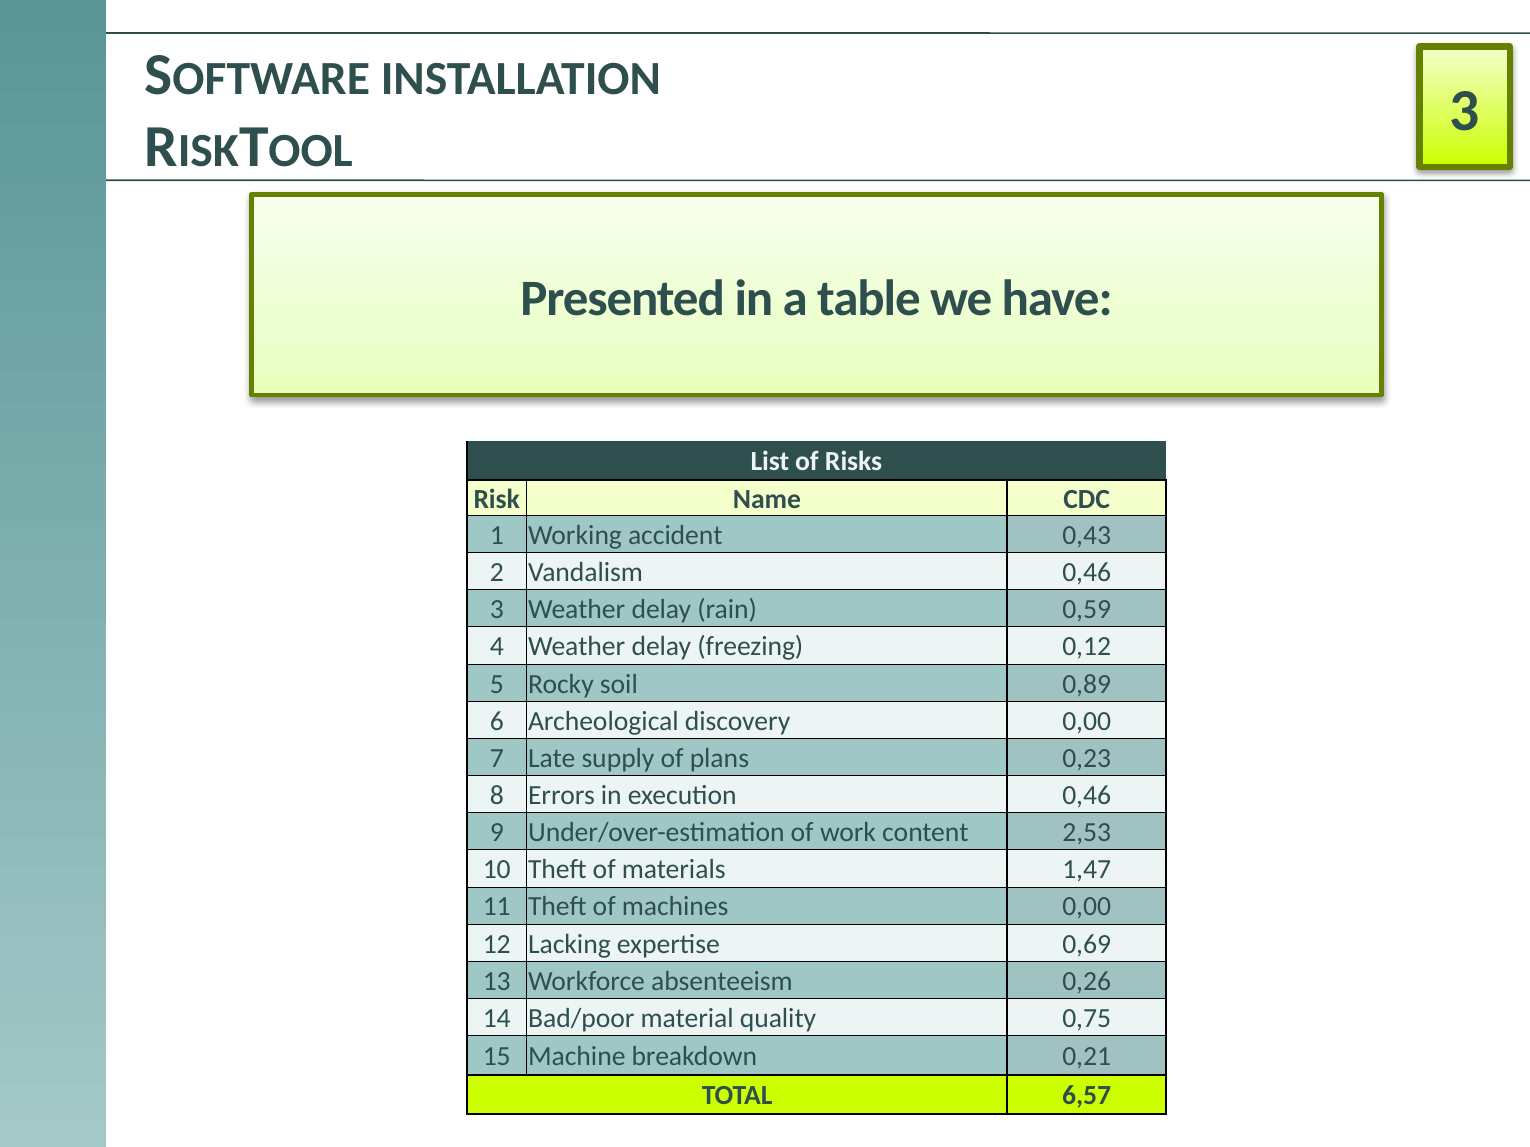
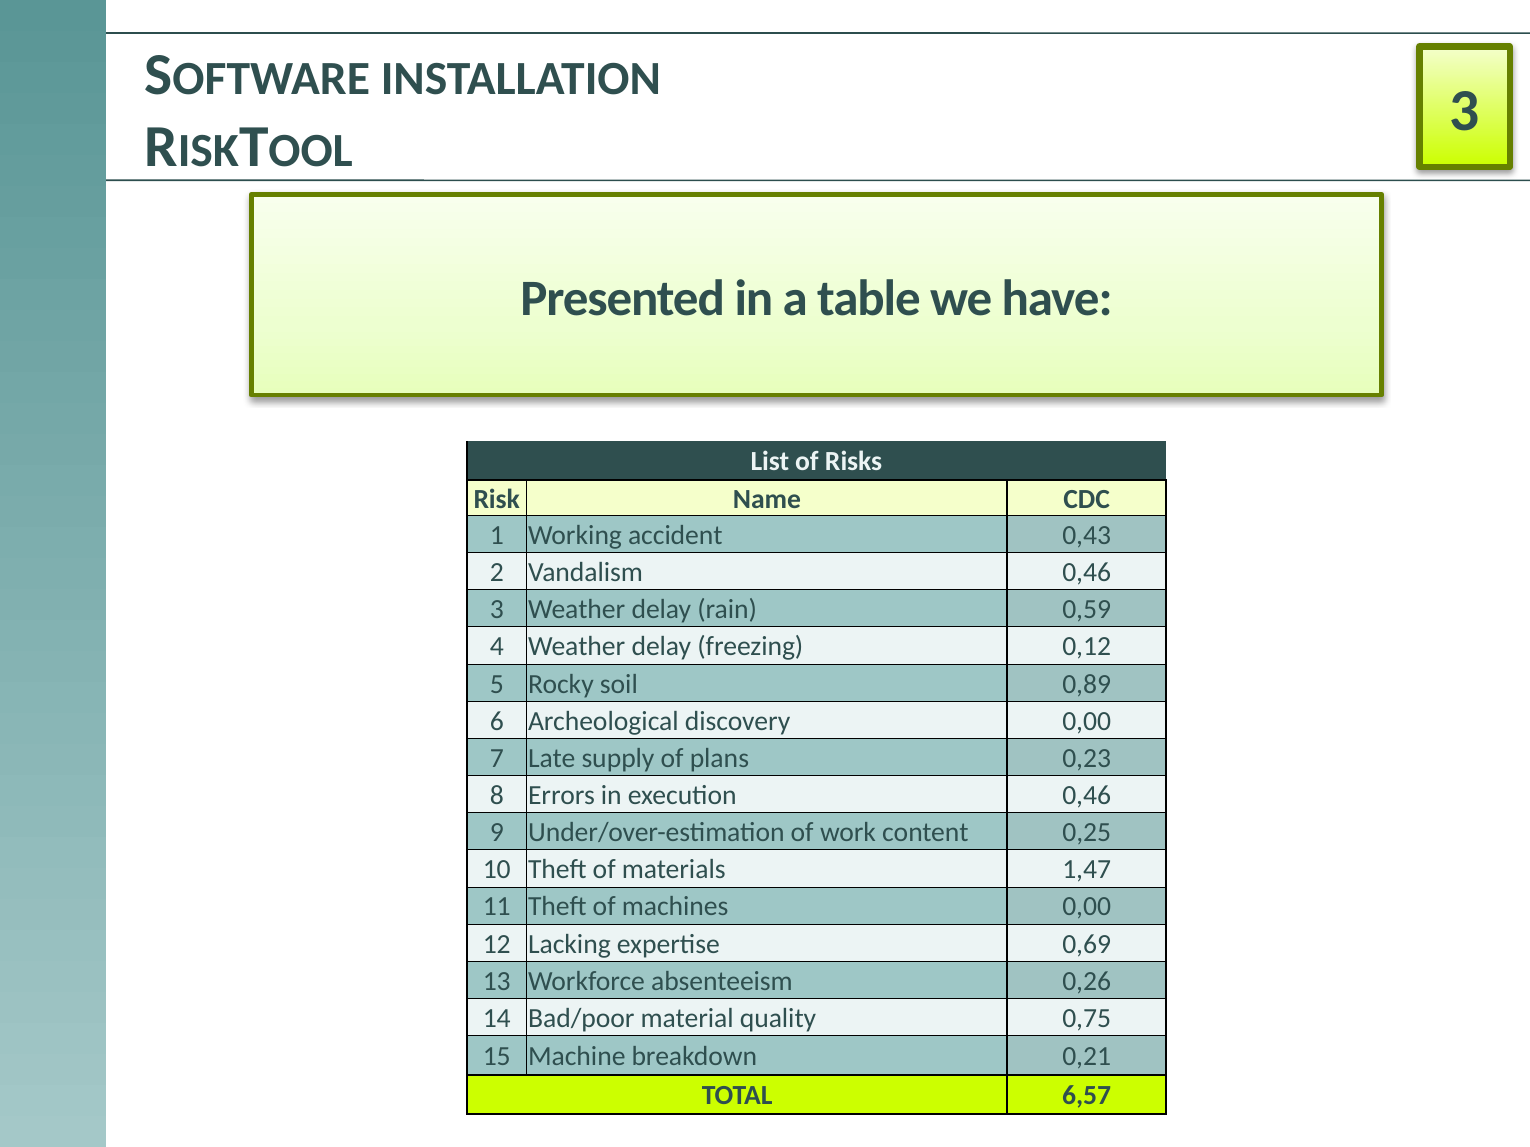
2,53: 2,53 -> 0,25 (1087, 833)
